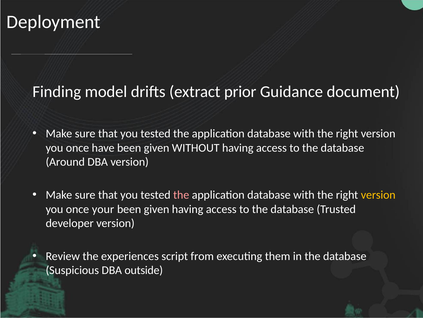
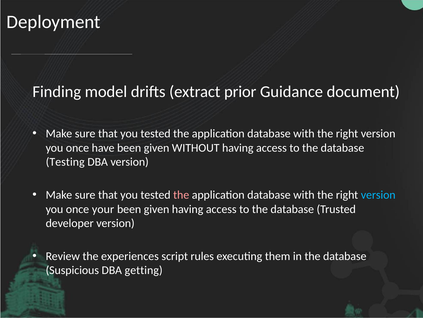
Around: Around -> Testing (65, 162)
version colour: yellow -> light blue (378, 195)
from: from -> rules (202, 256)
outside: outside -> getting (144, 270)
